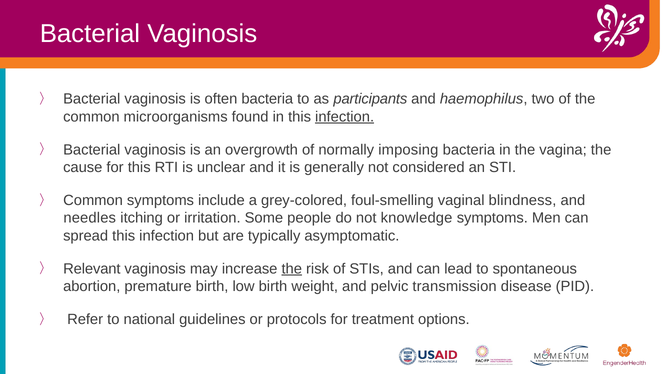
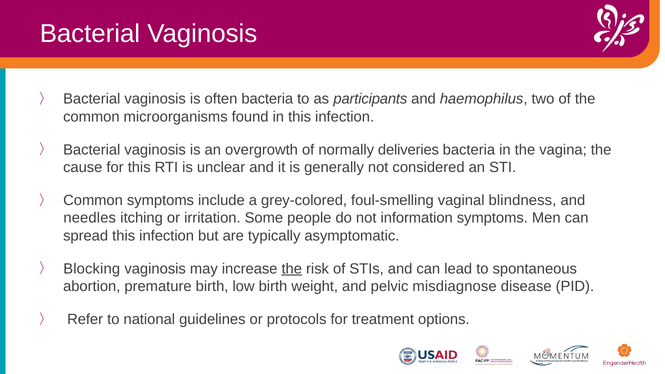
infection underline: present -> none (345, 117)
imposing: imposing -> deliveries (408, 150)
knowledge: knowledge -> information (417, 218)
Relevant: Relevant -> Blocking (92, 269)
transmission: transmission -> misdiagnose (455, 287)
